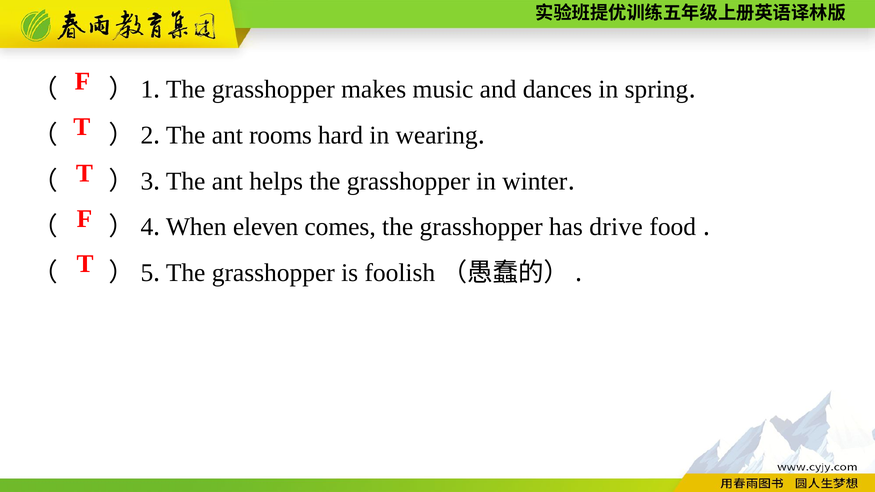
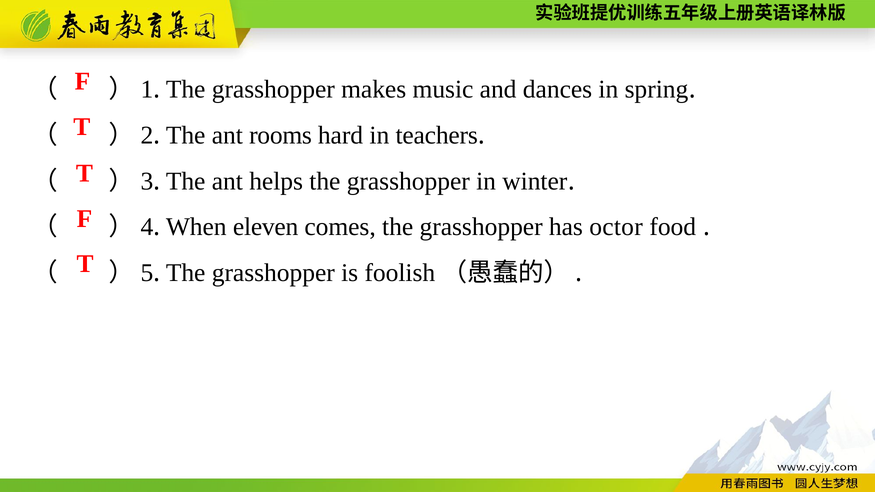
wearing: wearing -> teachers (437, 135)
drive: drive -> octor (616, 227)
